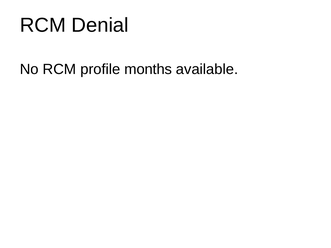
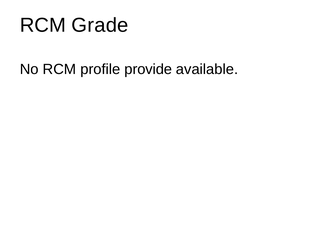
Denial: Denial -> Grade (100, 25)
months: months -> provide (148, 69)
